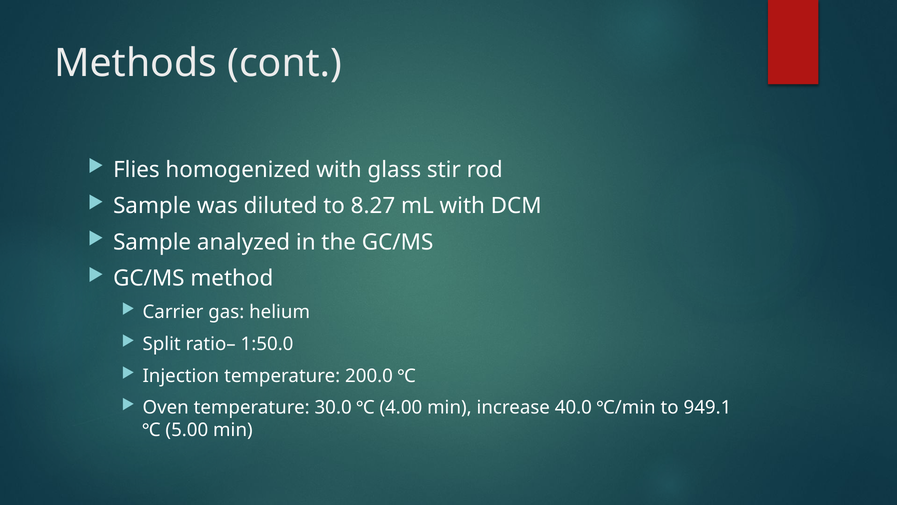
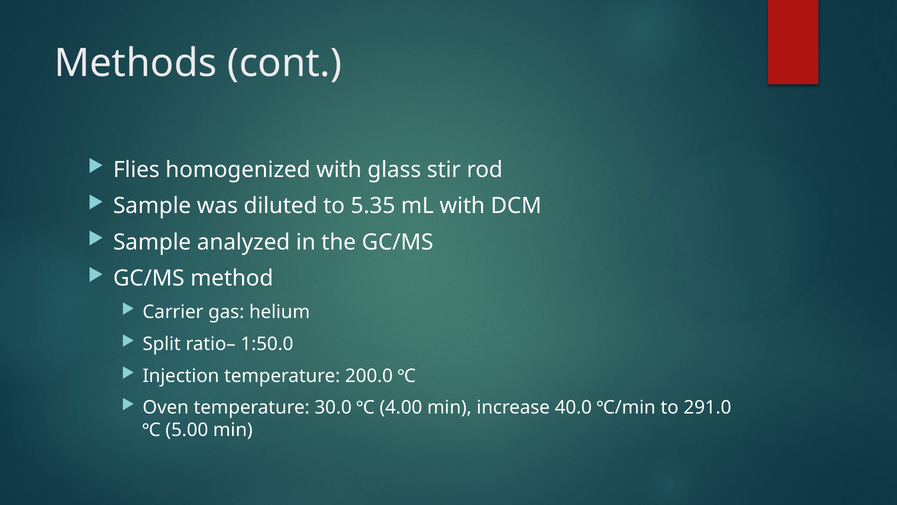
8.27: 8.27 -> 5.35 (373, 206)
949.1: 949.1 -> 291.0 (707, 407)
